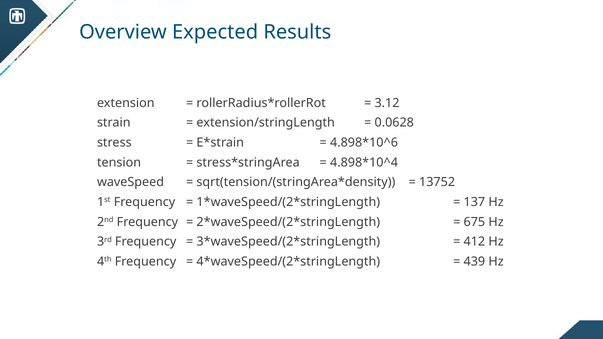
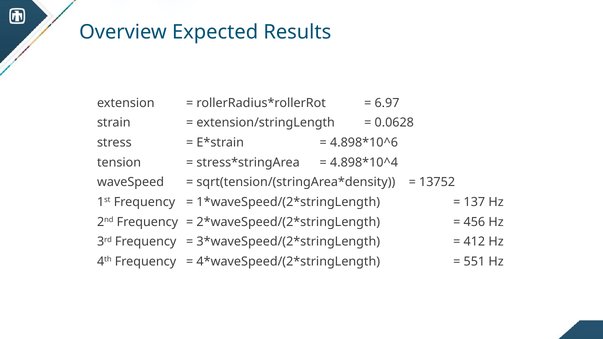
3.12: 3.12 -> 6.97 (387, 103)
675: 675 -> 456 (474, 222)
439: 439 -> 551 (474, 262)
